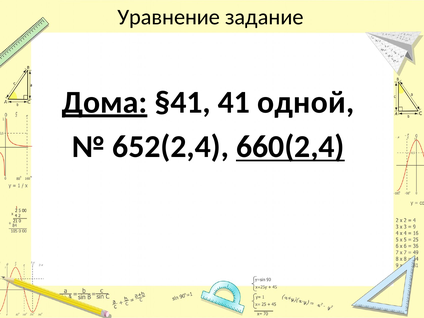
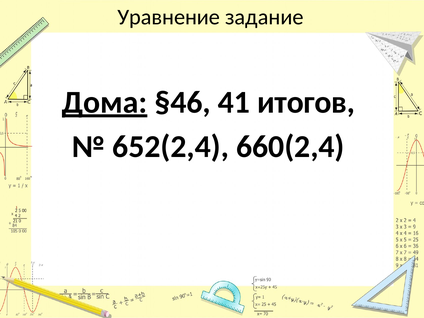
§41: §41 -> §46 (183, 102)
одной: одной -> итогов (306, 102)
660(2,4 underline: present -> none (290, 147)
